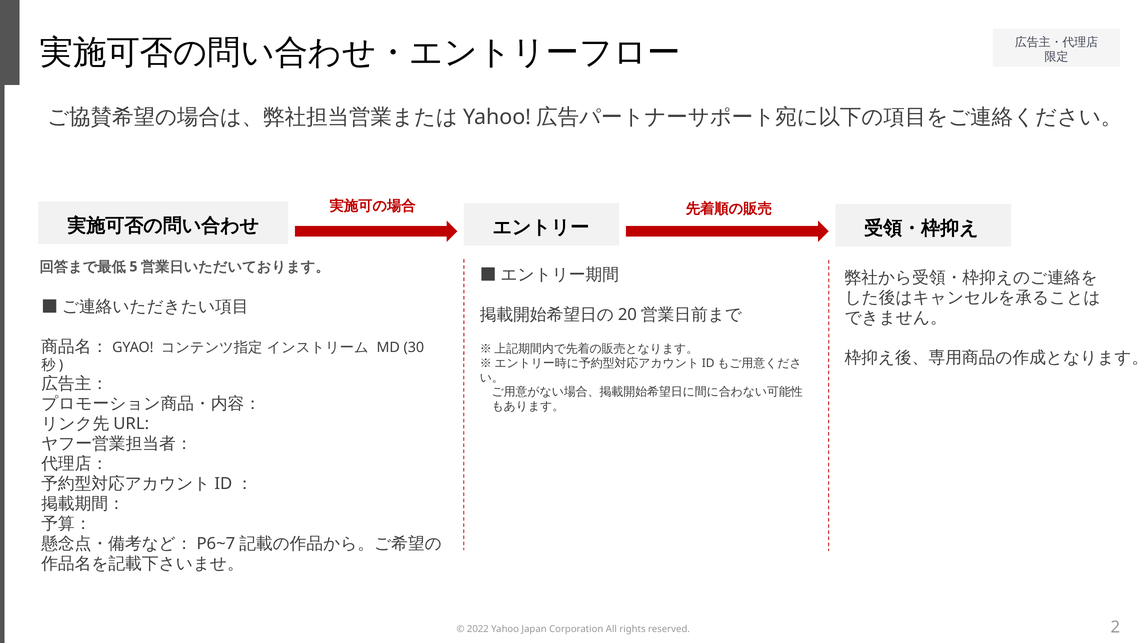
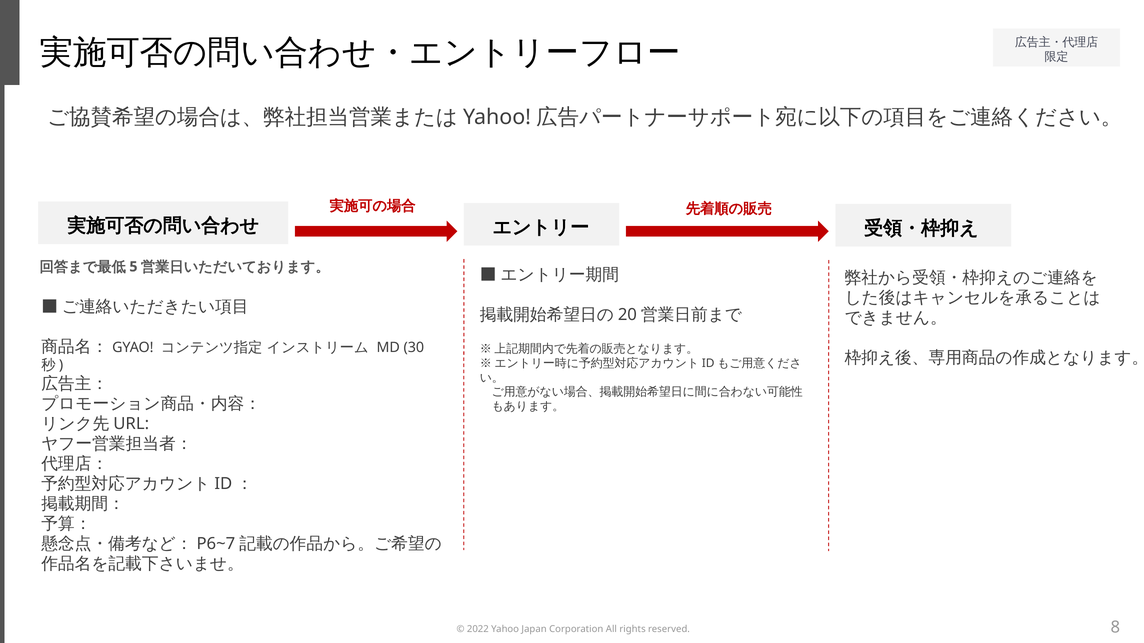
2: 2 -> 8 (1115, 628)
